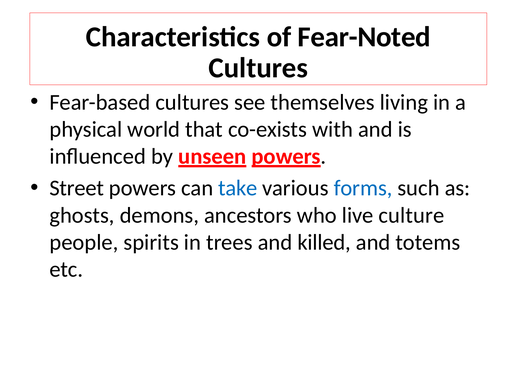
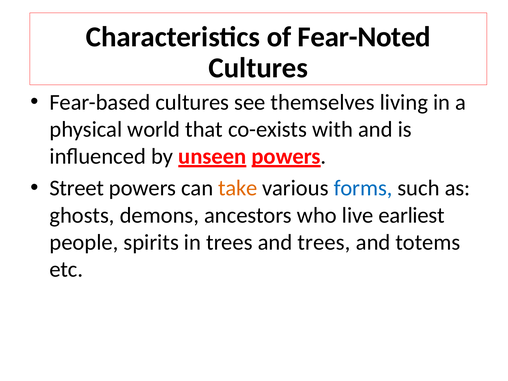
take colour: blue -> orange (238, 188)
culture: culture -> earliest (412, 215)
and killed: killed -> trees (324, 242)
